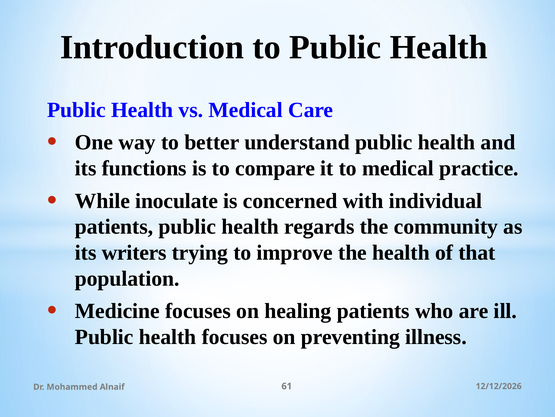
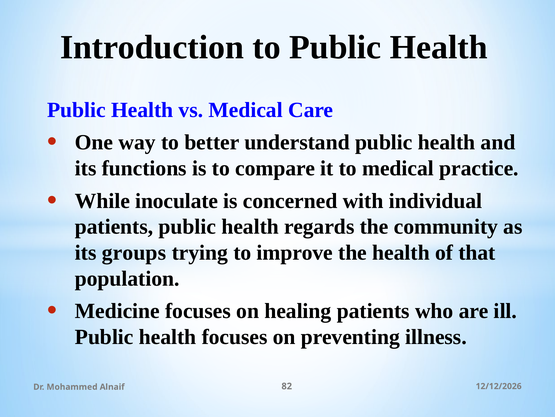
writers: writers -> groups (134, 252)
61: 61 -> 82 (287, 386)
